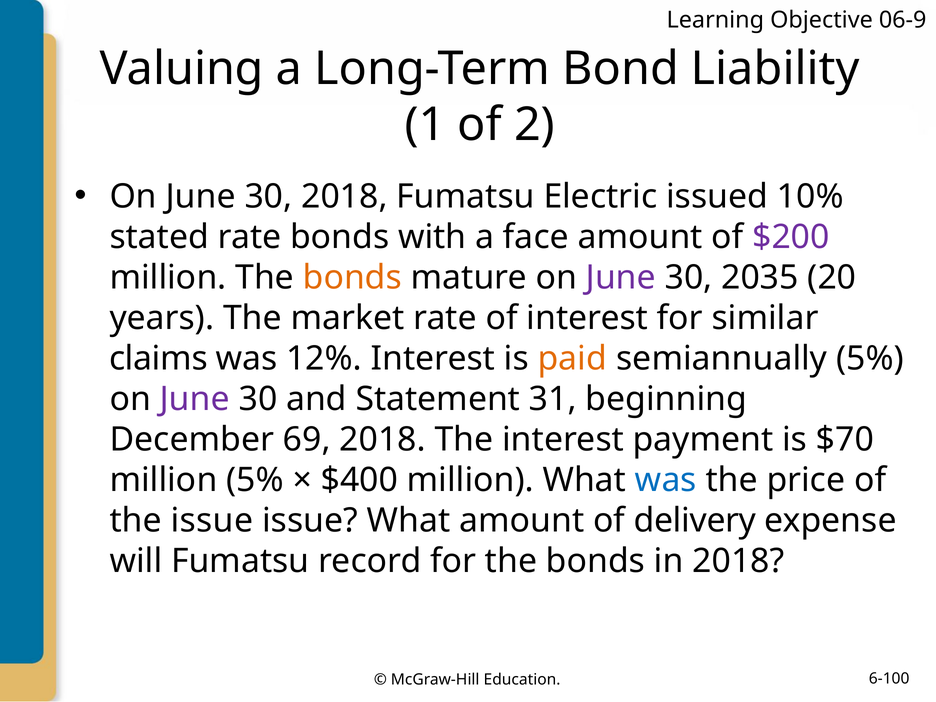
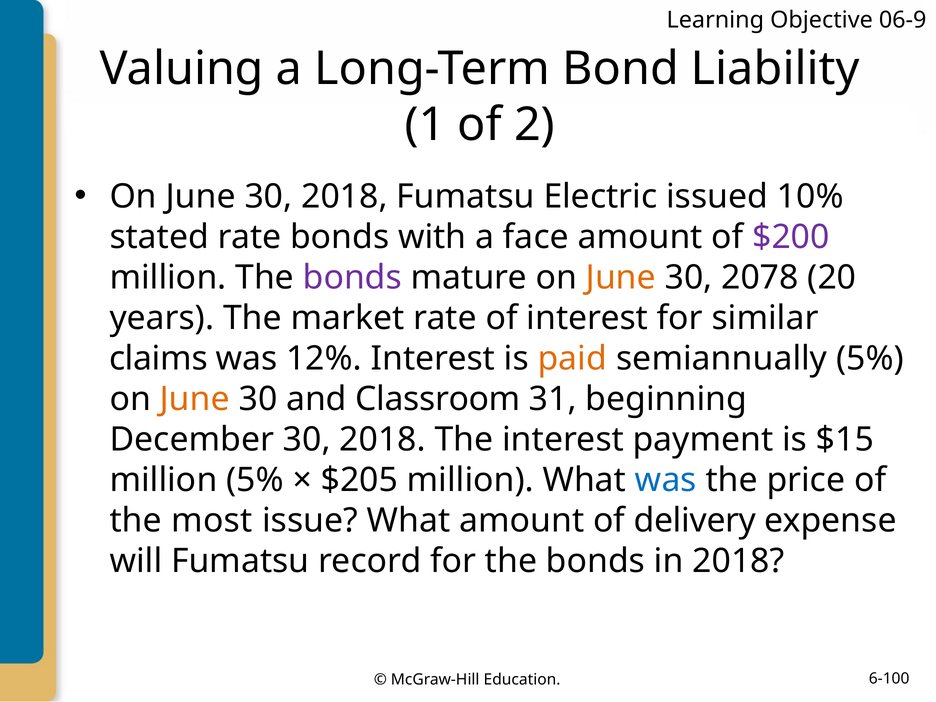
bonds colour: orange -> purple (352, 278)
June colour: purple -> orange (621, 278)
2035: 2035 -> 2078 (760, 278)
June colour: purple -> orange (195, 399)
Statement: Statement -> Classroom (438, 399)
December 69: 69 -> 30 (307, 440)
$70: $70 -> $15 (845, 440)
$400: $400 -> $205 (359, 480)
the issue: issue -> most (212, 521)
